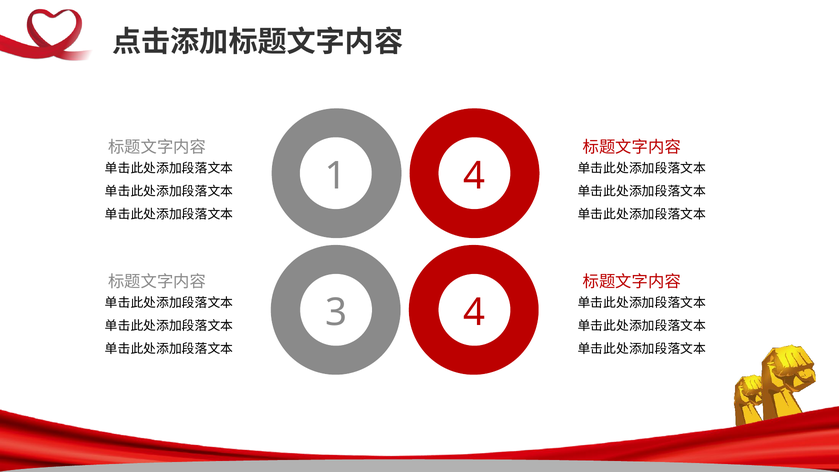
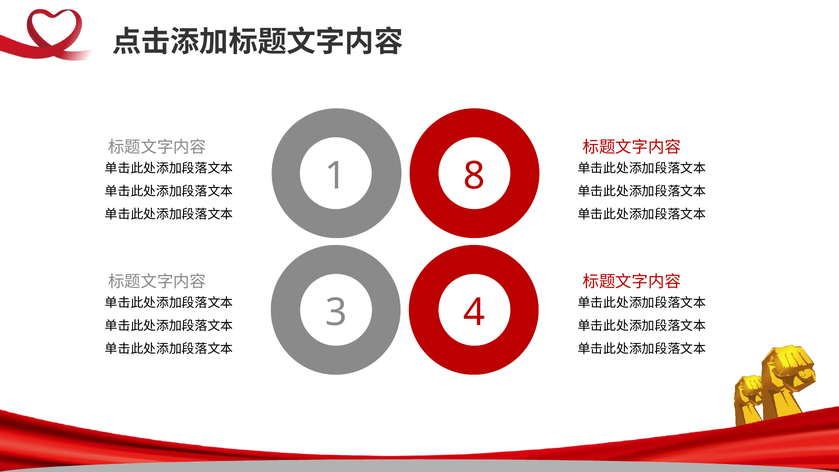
1 4: 4 -> 8 (474, 176)
